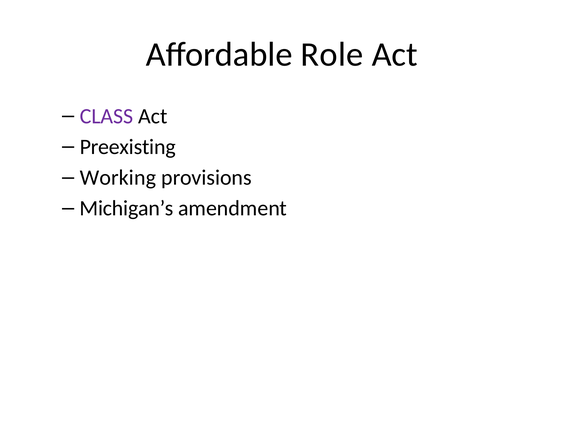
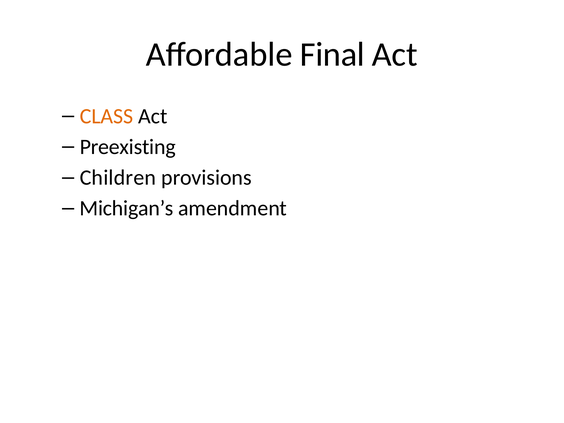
Role: Role -> Final (332, 55)
CLASS colour: purple -> orange (107, 116)
Working: Working -> Children (118, 178)
